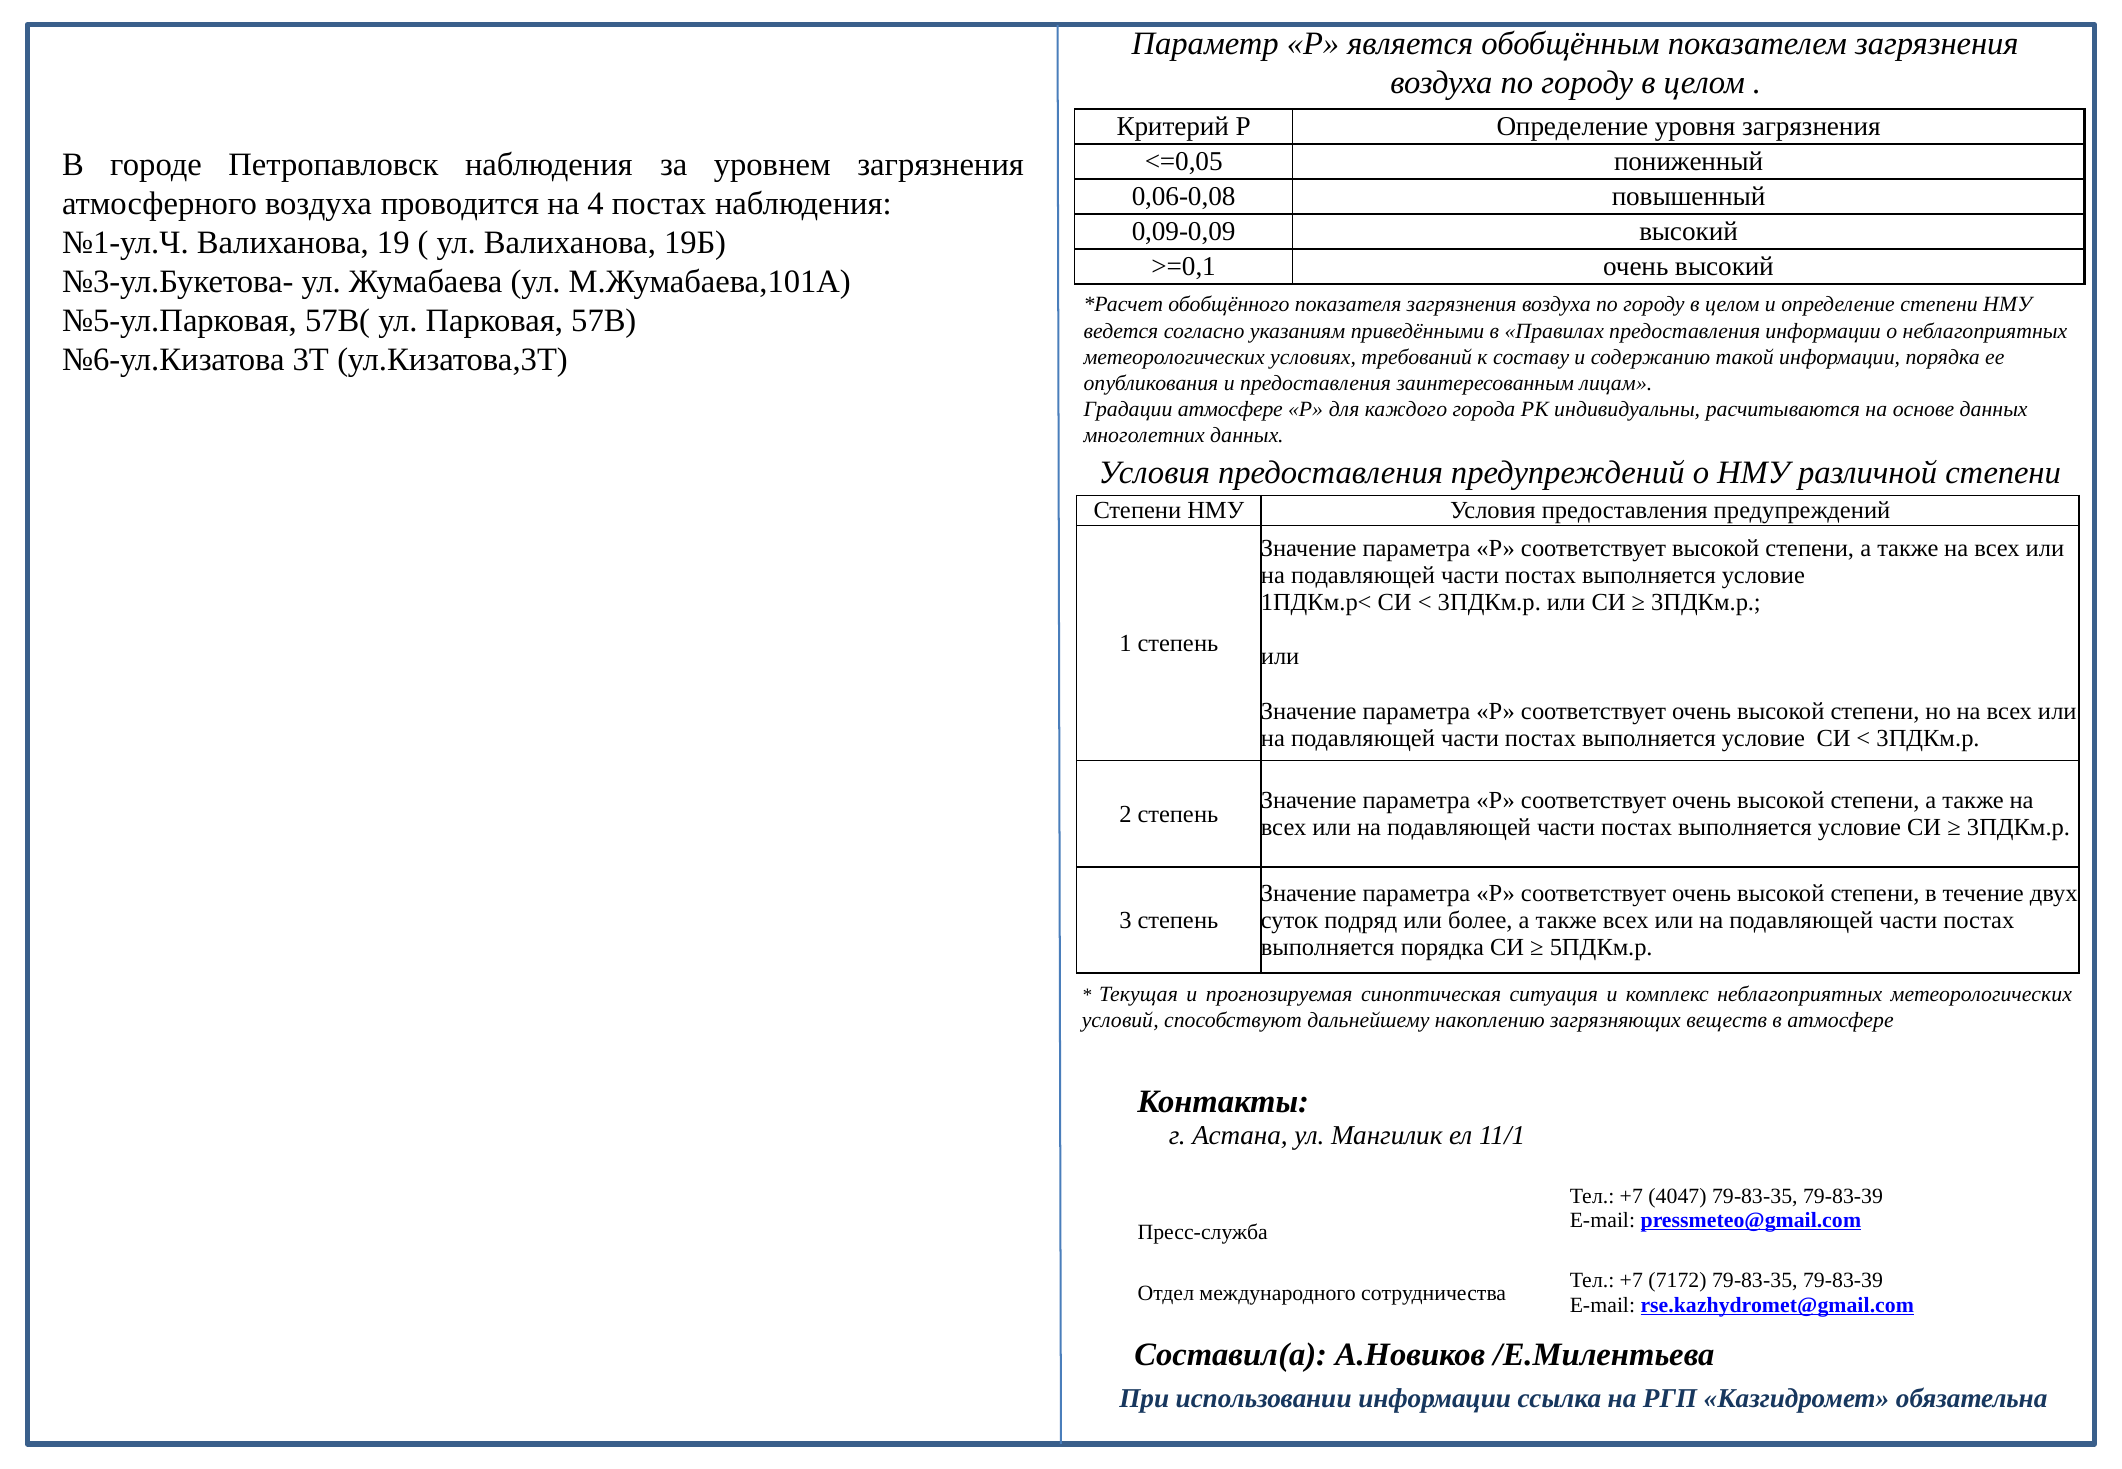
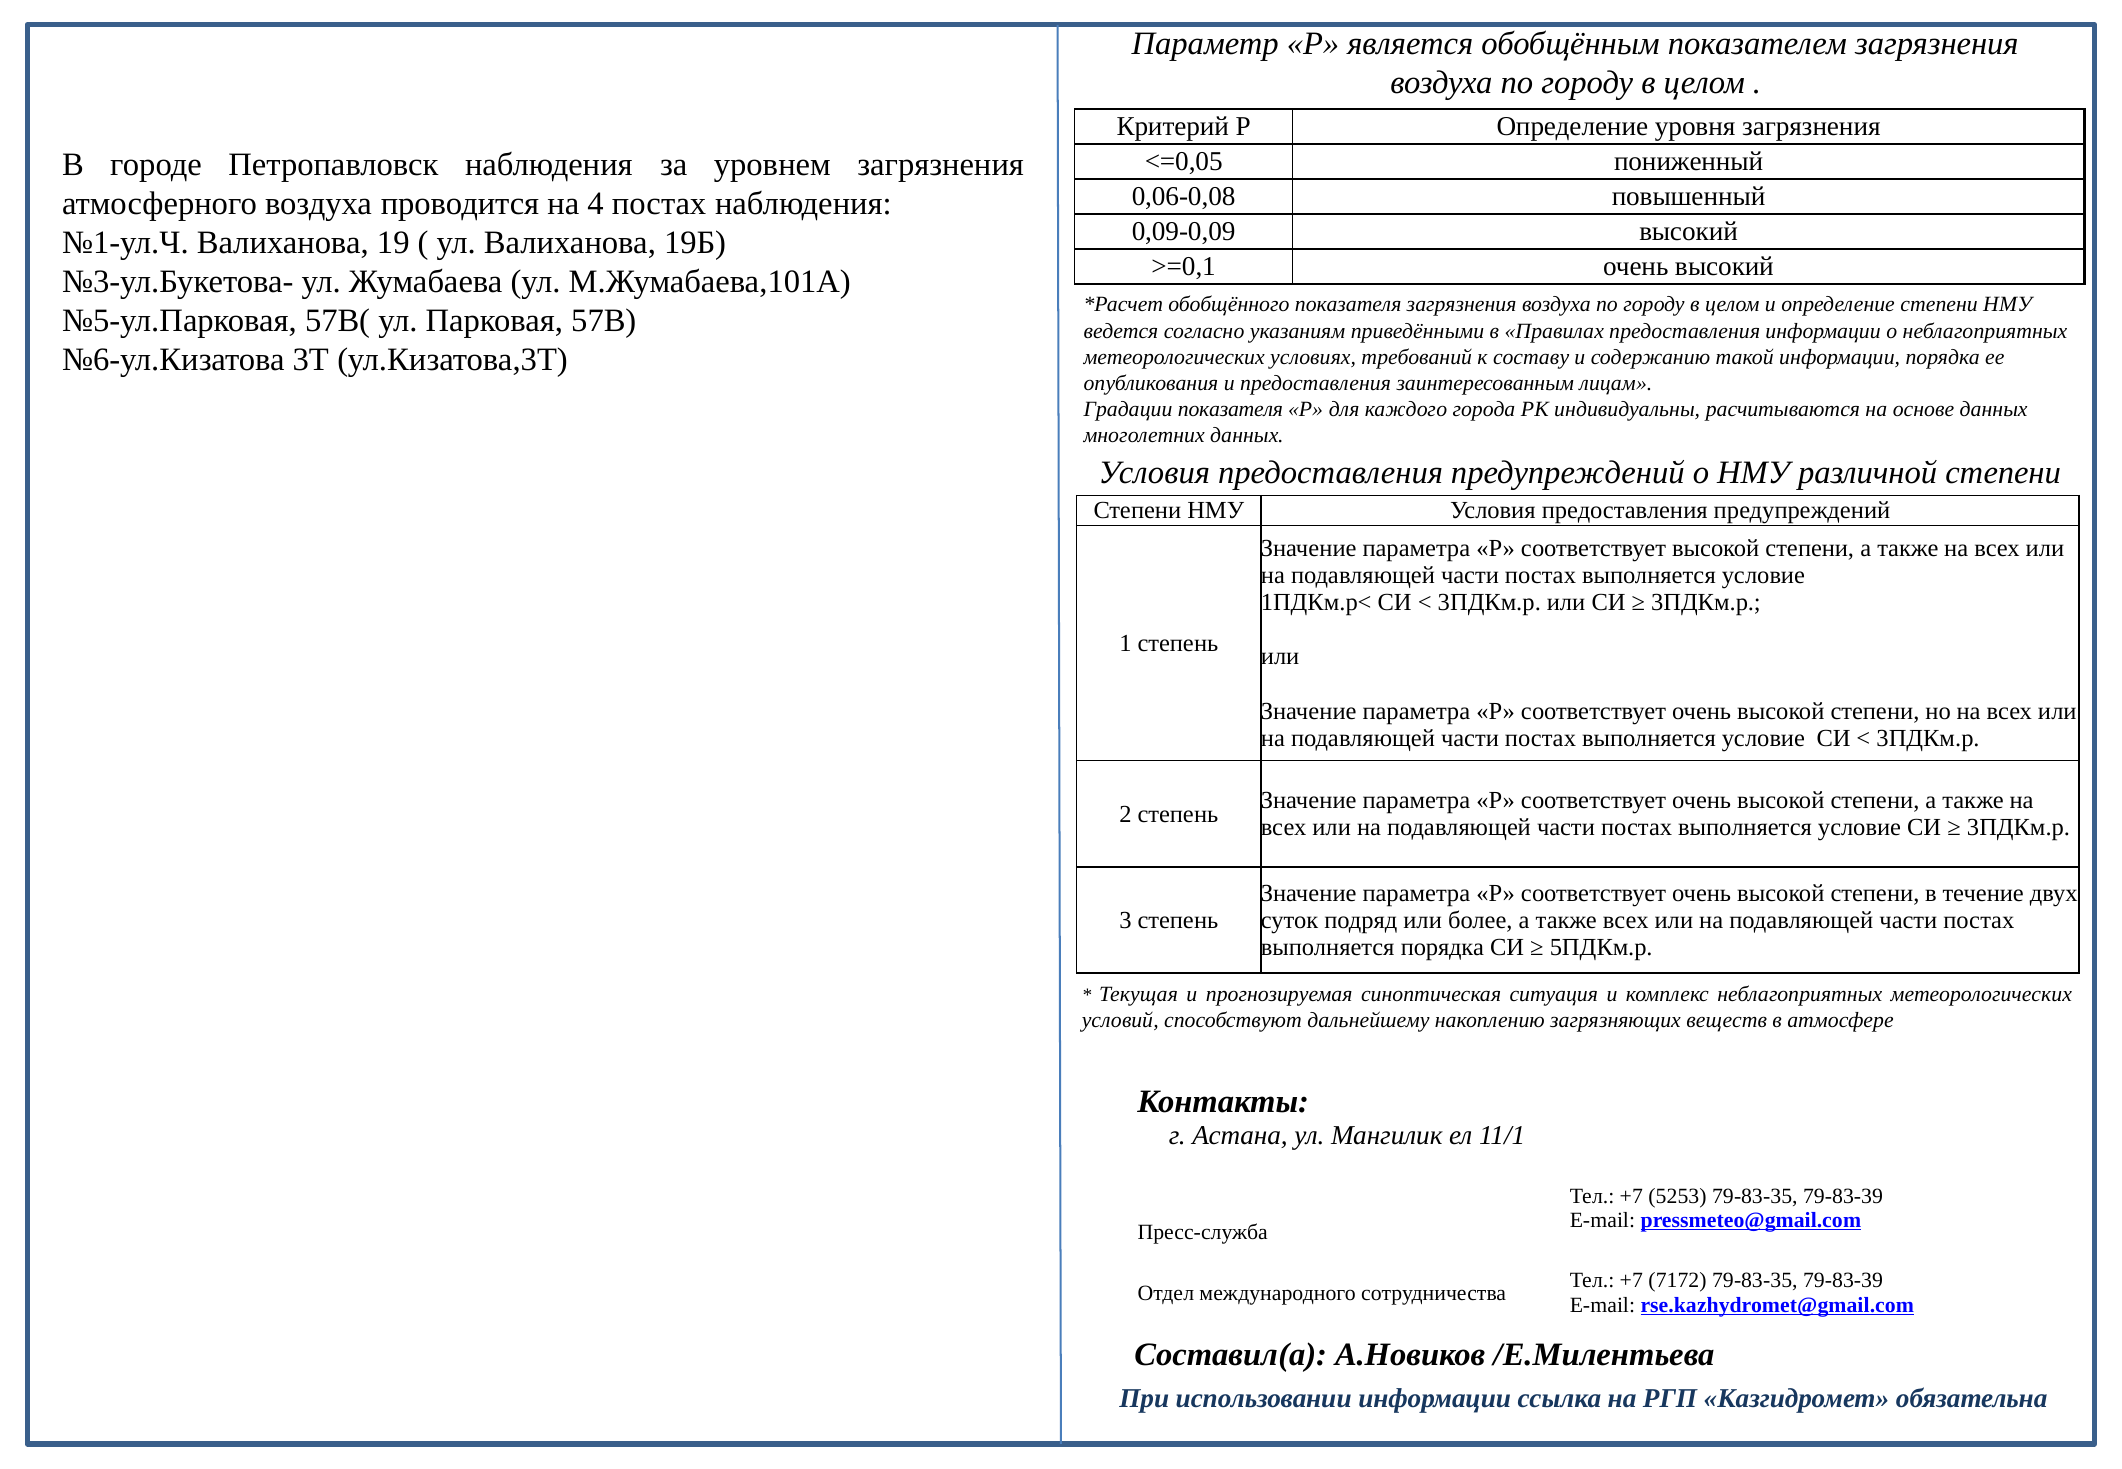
Градации атмосфере: атмосфере -> показателя (1230, 409)
4047: 4047 -> 5253 (1677, 1196)
